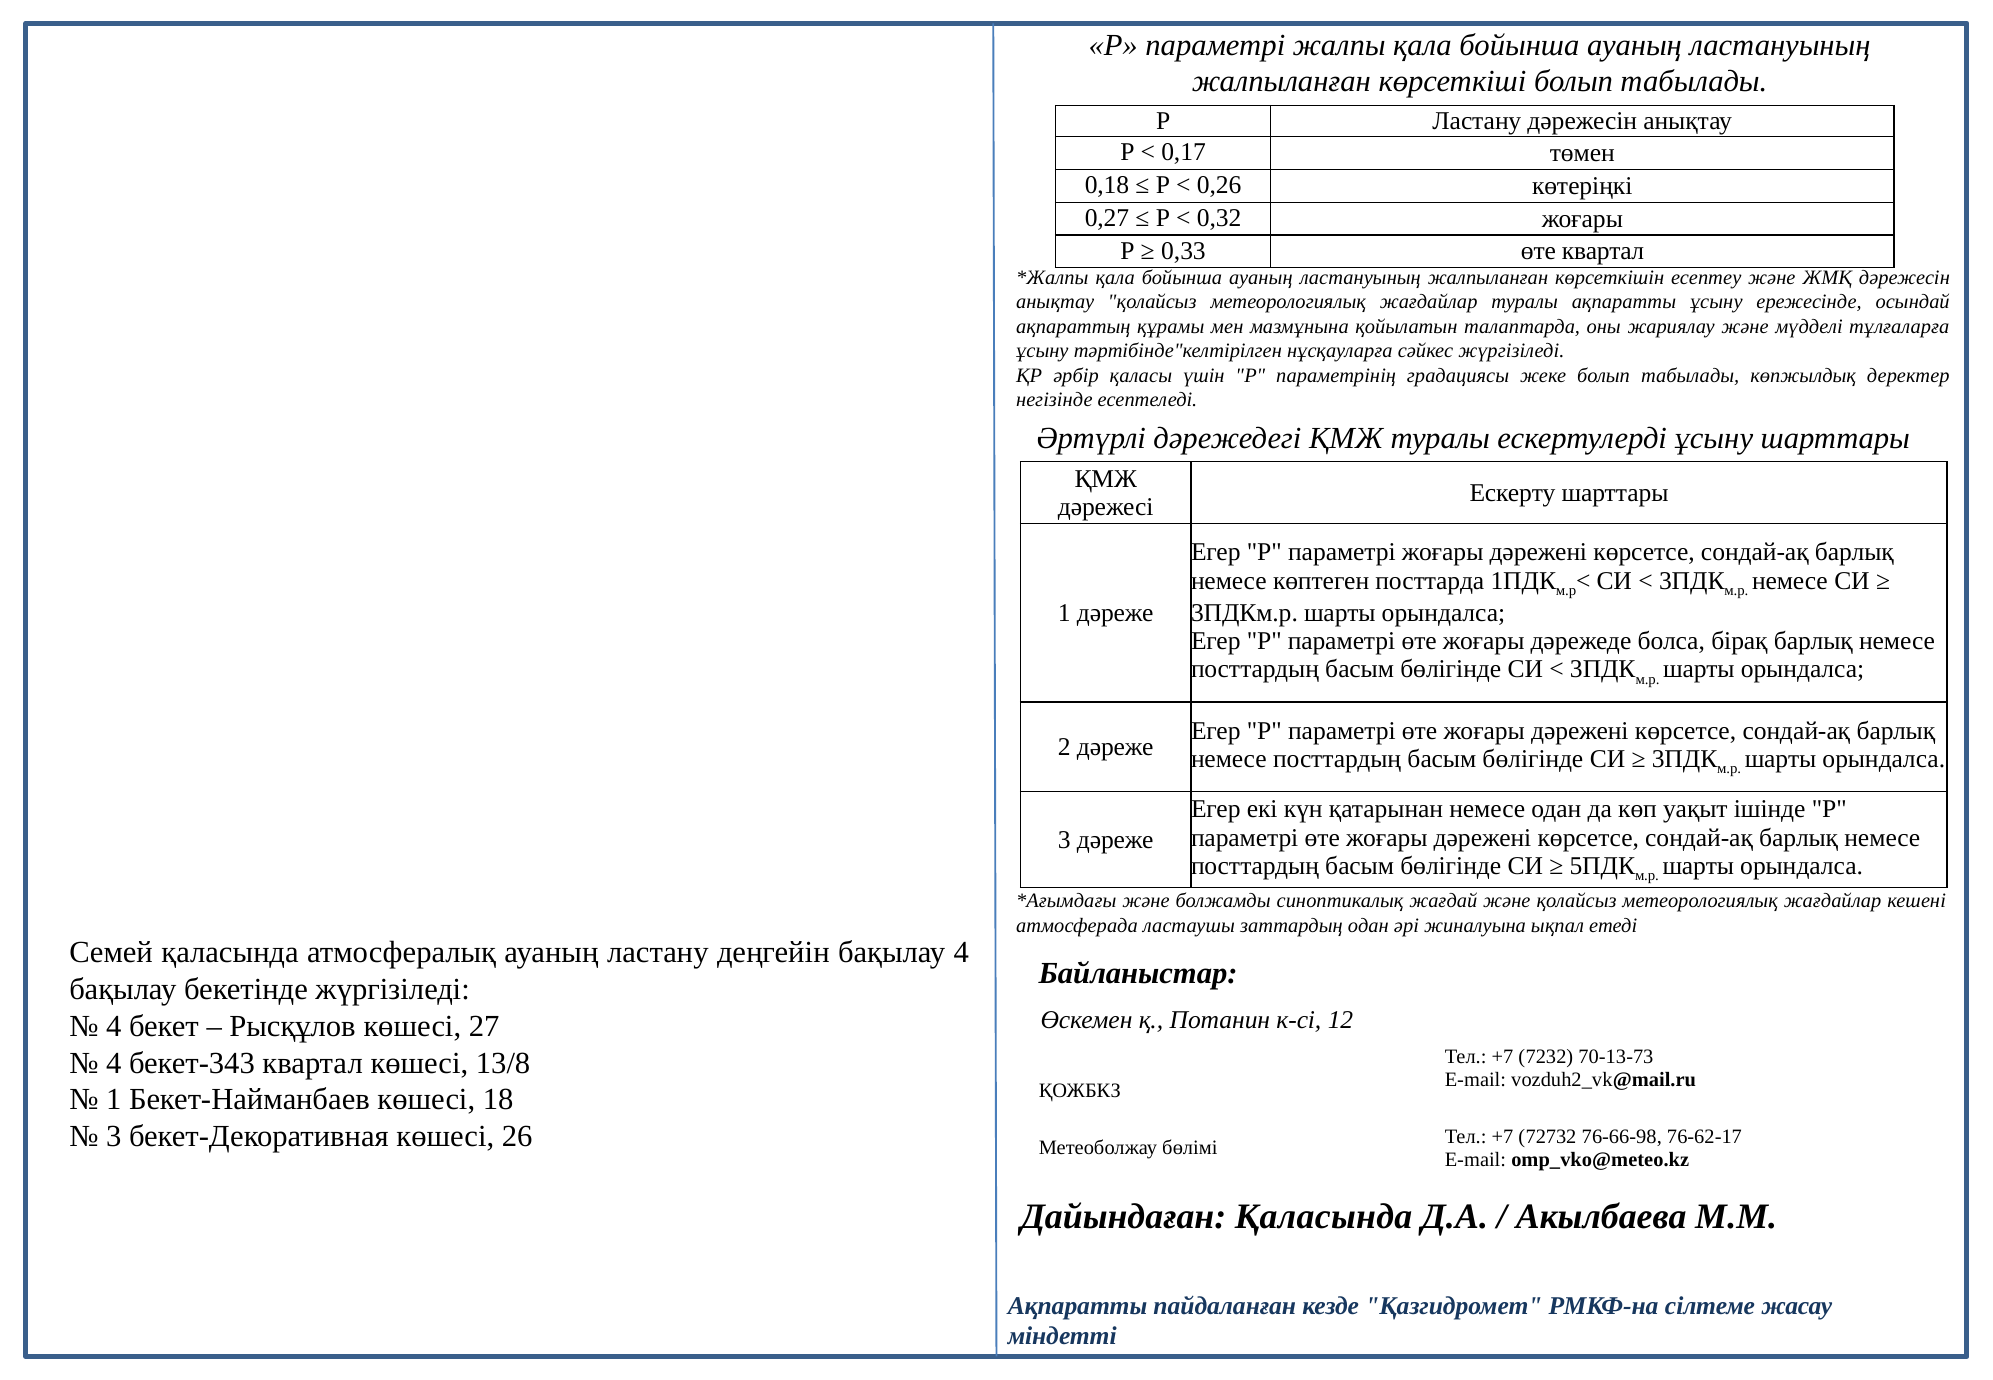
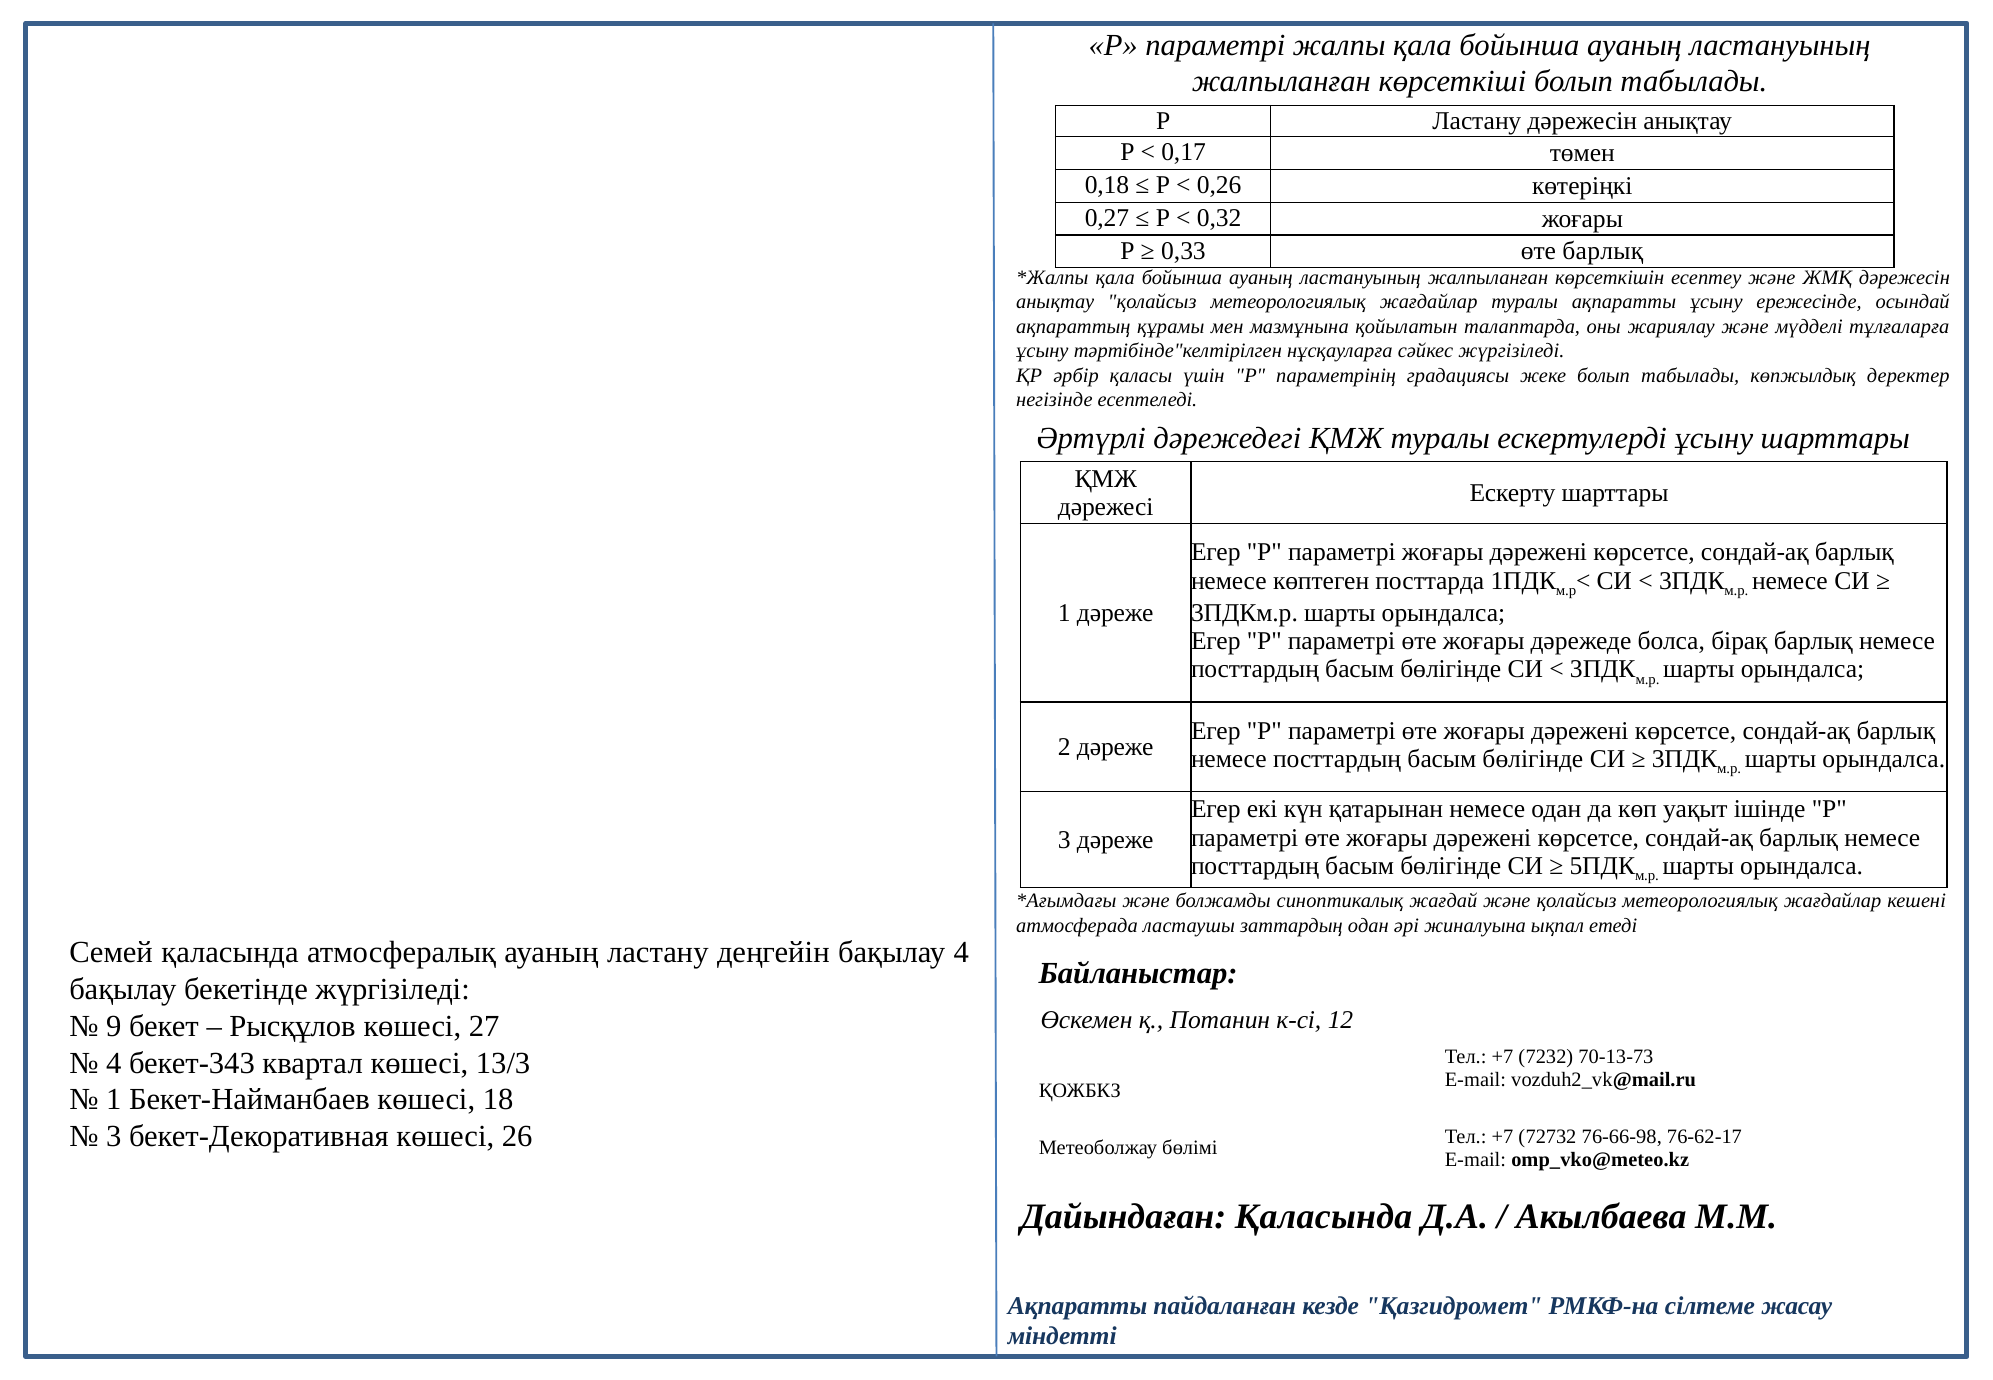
өте квартал: квартал -> барлық (1603, 252)
4: 4 -> 9 (114, 1026)
13/8: 13/8 -> 13/3 (503, 1063)
